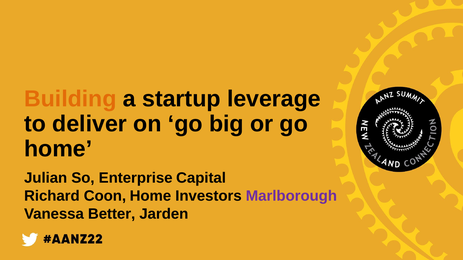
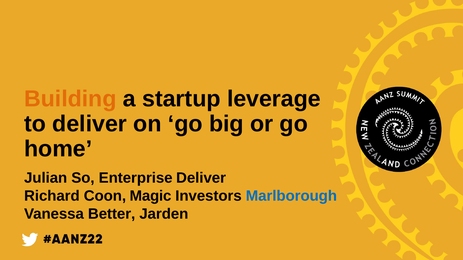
Enterprise Capital: Capital -> Deliver (201, 178)
Coon Home: Home -> Magic (150, 196)
Marlborough colour: purple -> blue (291, 196)
